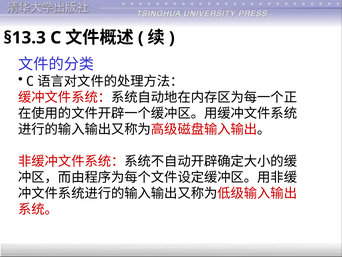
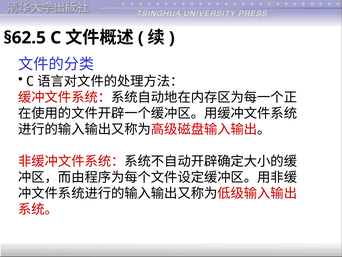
§13.3: §13.3 -> §62.5 (25, 38)
